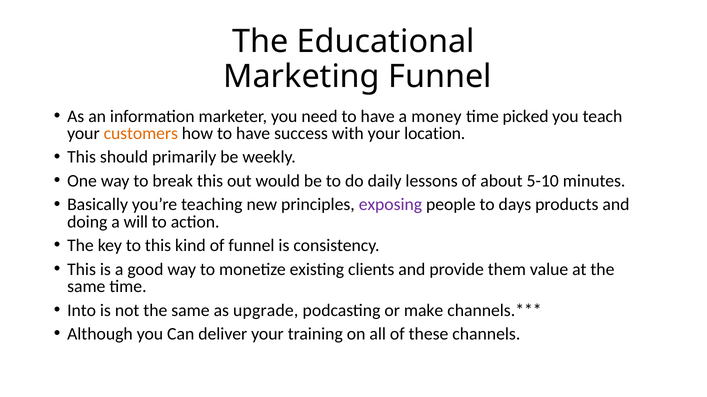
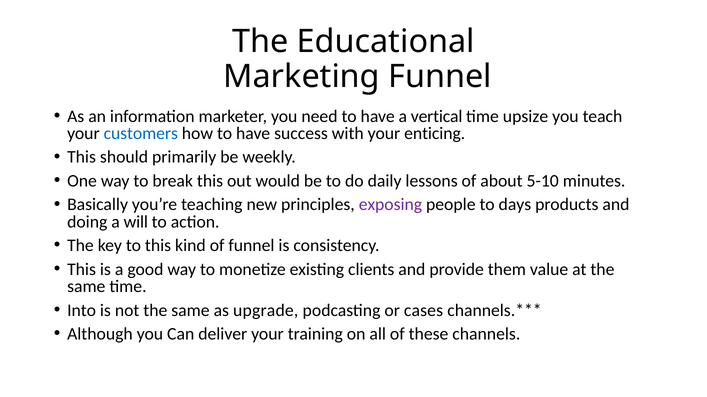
money: money -> vertical (437, 116)
picked: picked -> upsize (526, 116)
customers colour: orange -> blue (141, 134)
location: location -> enticing (435, 134)
make: make -> cases (424, 311)
